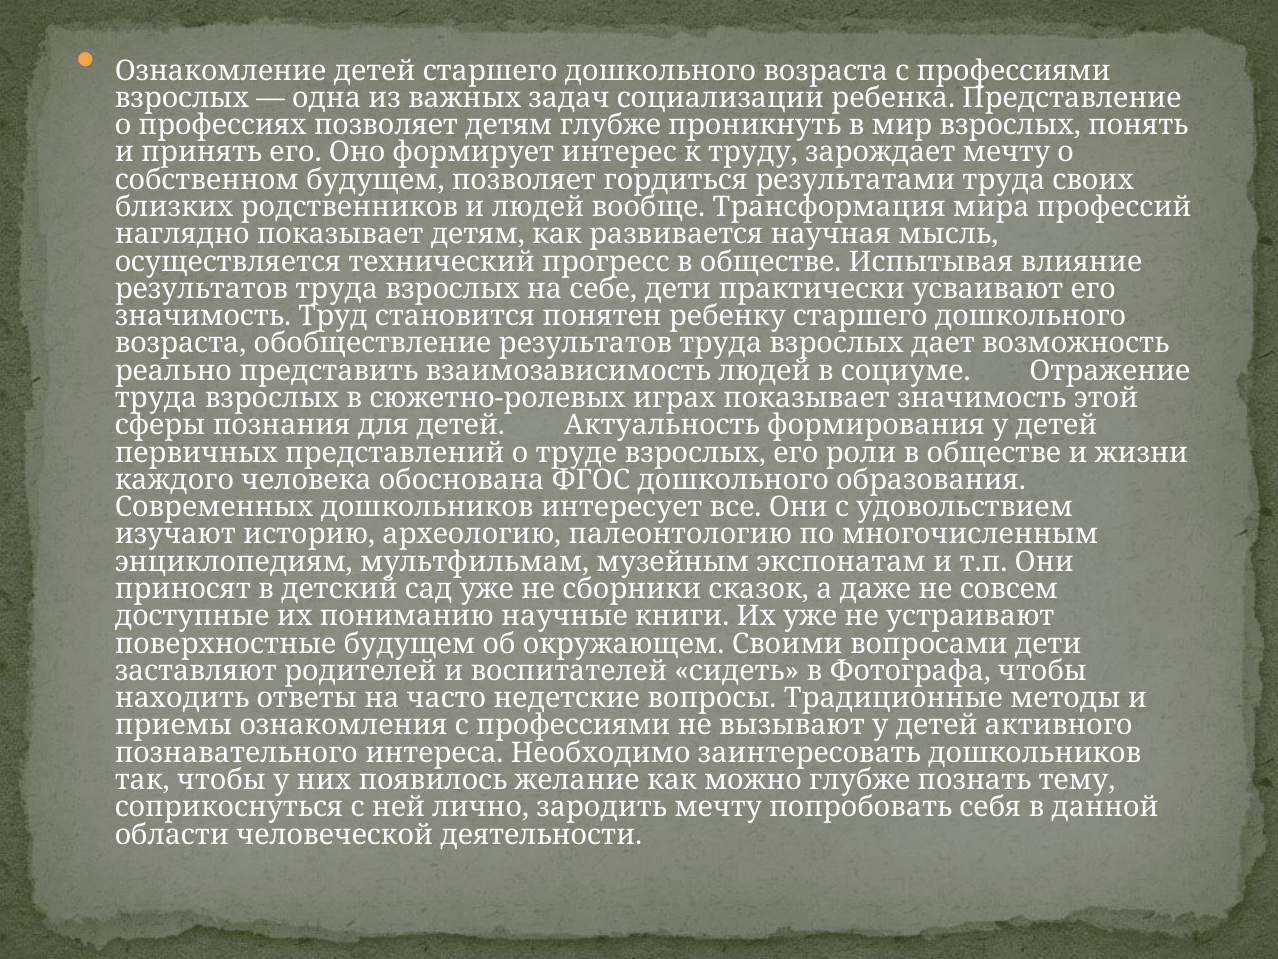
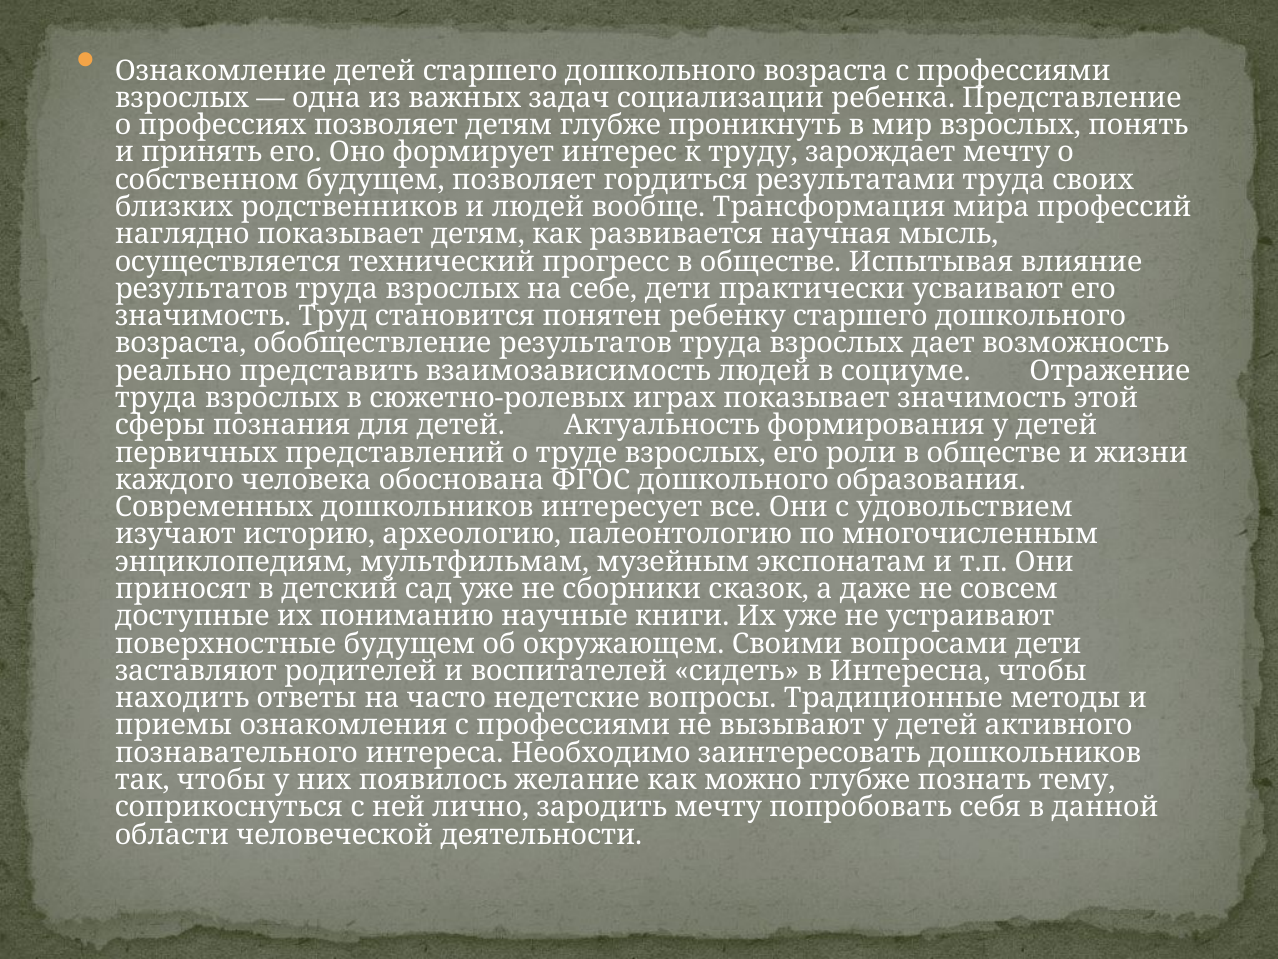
Фотографа: Фотографа -> Интересна (910, 671)
